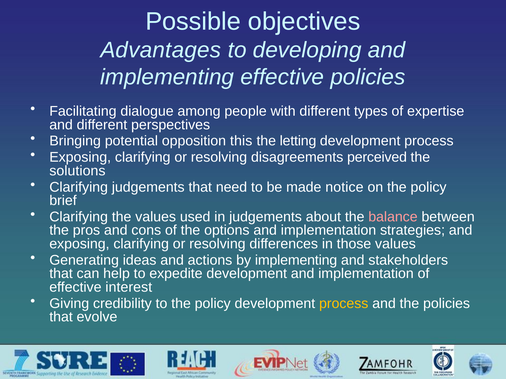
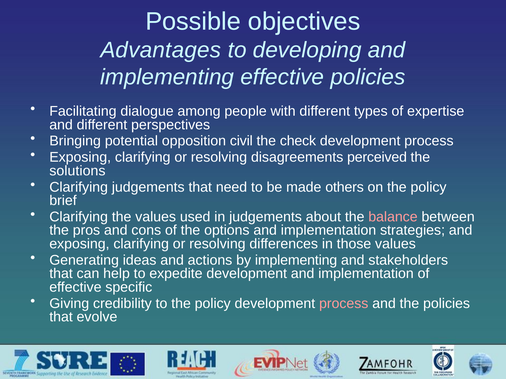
this: this -> civil (241, 141)
letting: letting -> check (298, 141)
notice: notice -> others (345, 187)
interest: interest -> specific (129, 288)
process colour: yellow -> pink (344, 304)
